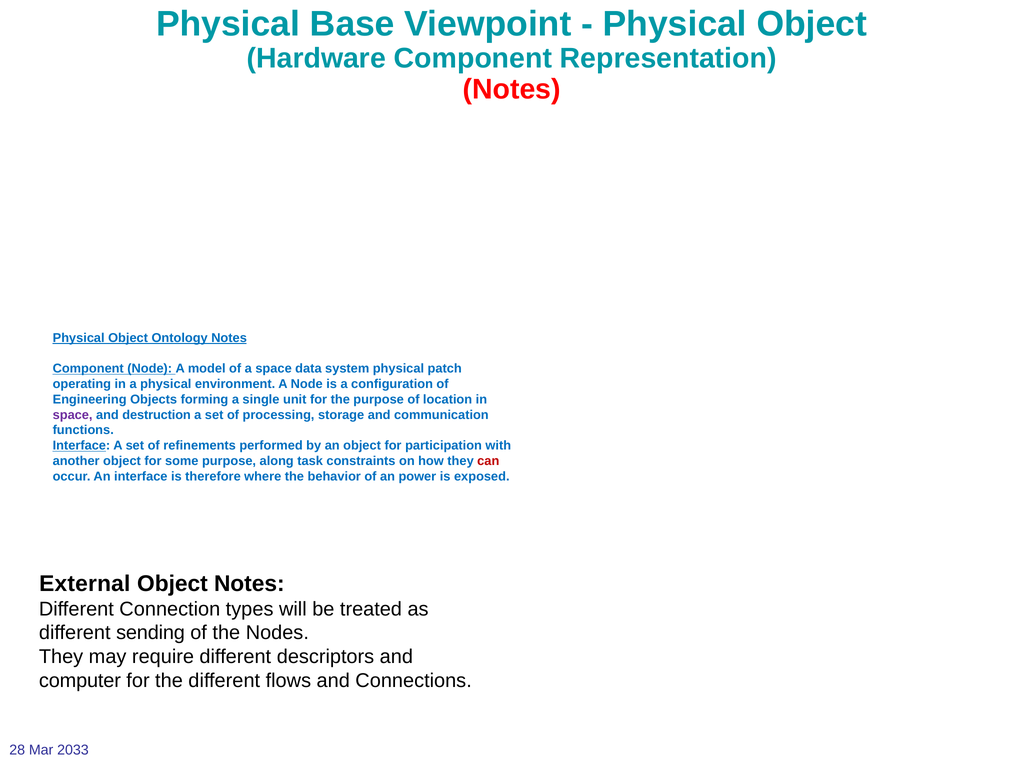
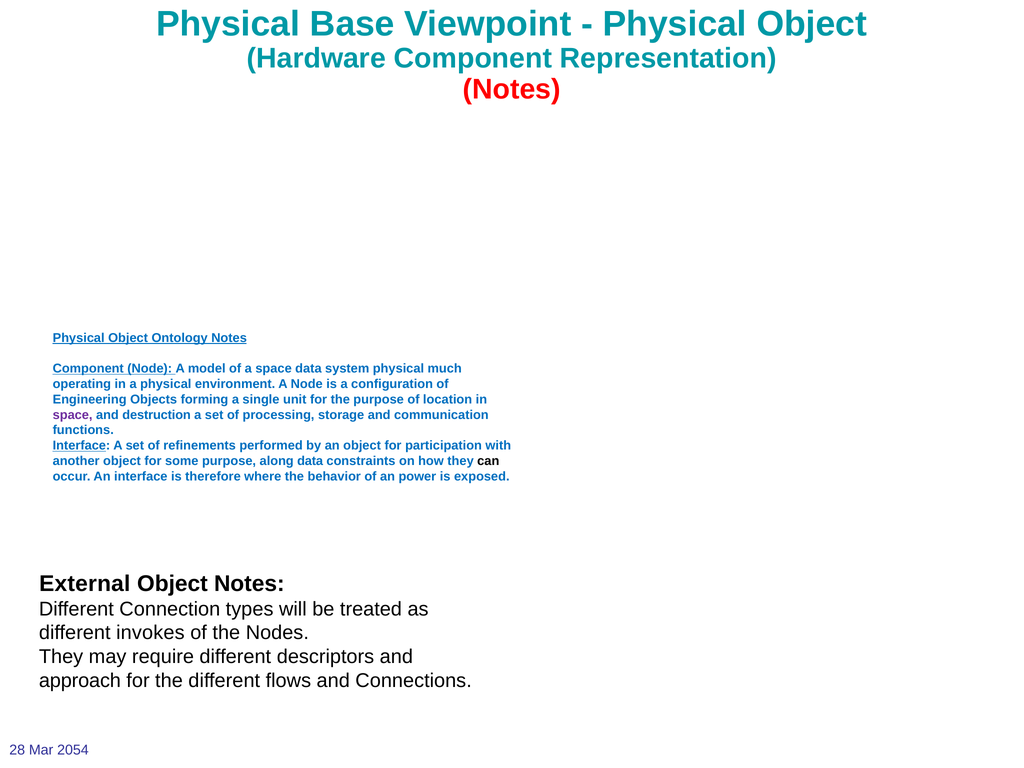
patch: patch -> much (445, 369)
along task: task -> data (310, 461)
can colour: red -> black (488, 461)
sending: sending -> invokes (150, 633)
computer: computer -> approach (80, 681)
2033: 2033 -> 2054 (73, 750)
